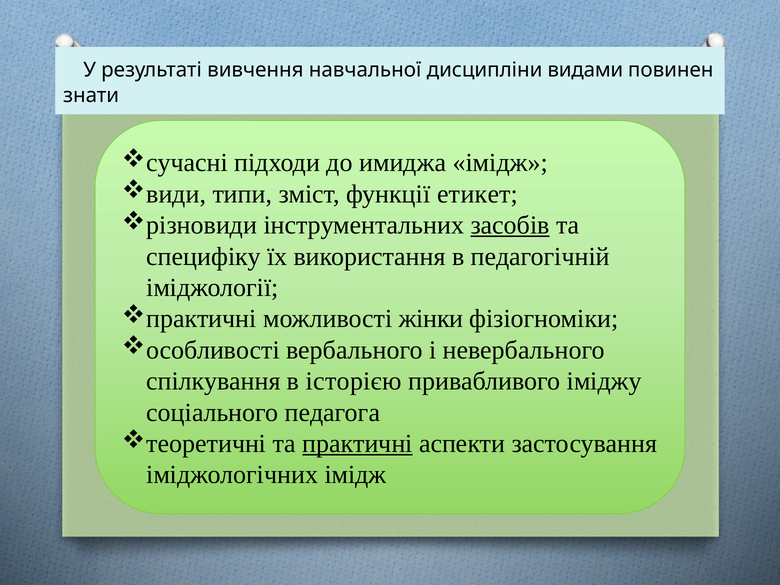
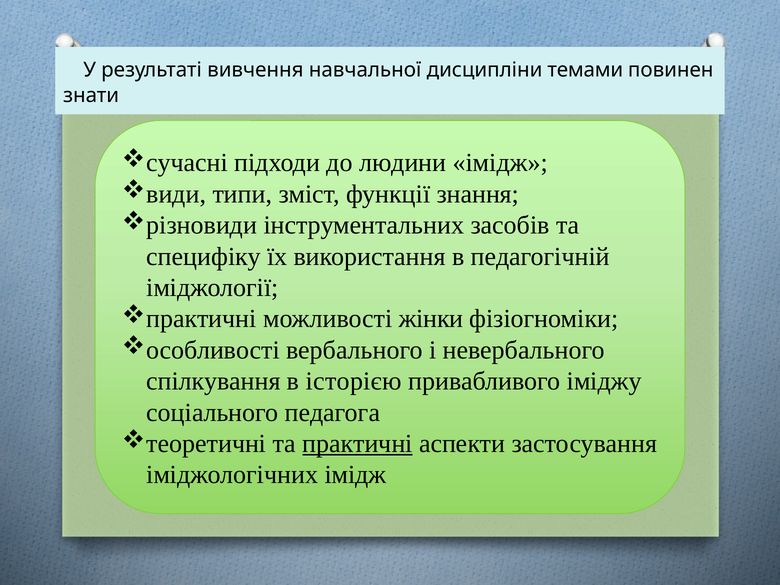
видами: видами -> темами (585, 70)
имиджа: имиджа -> людини (403, 163)
етикет: етикет -> знання (478, 194)
засобів underline: present -> none (510, 225)
